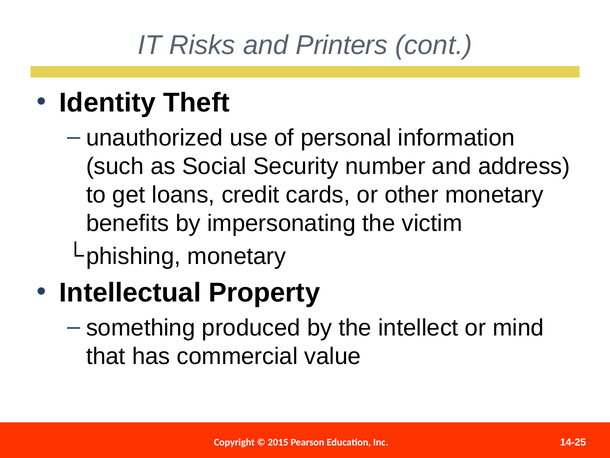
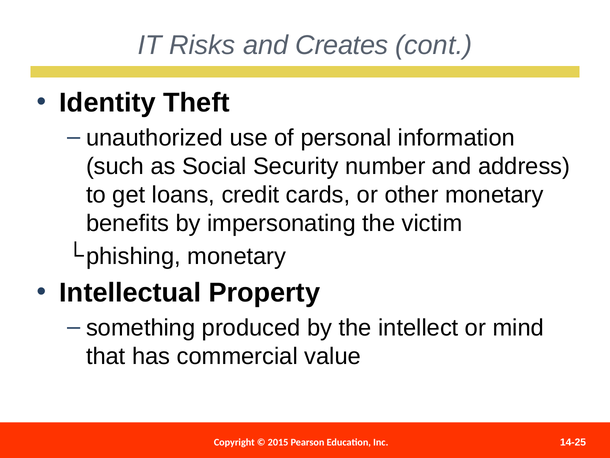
Printers: Printers -> Creates (342, 45)
